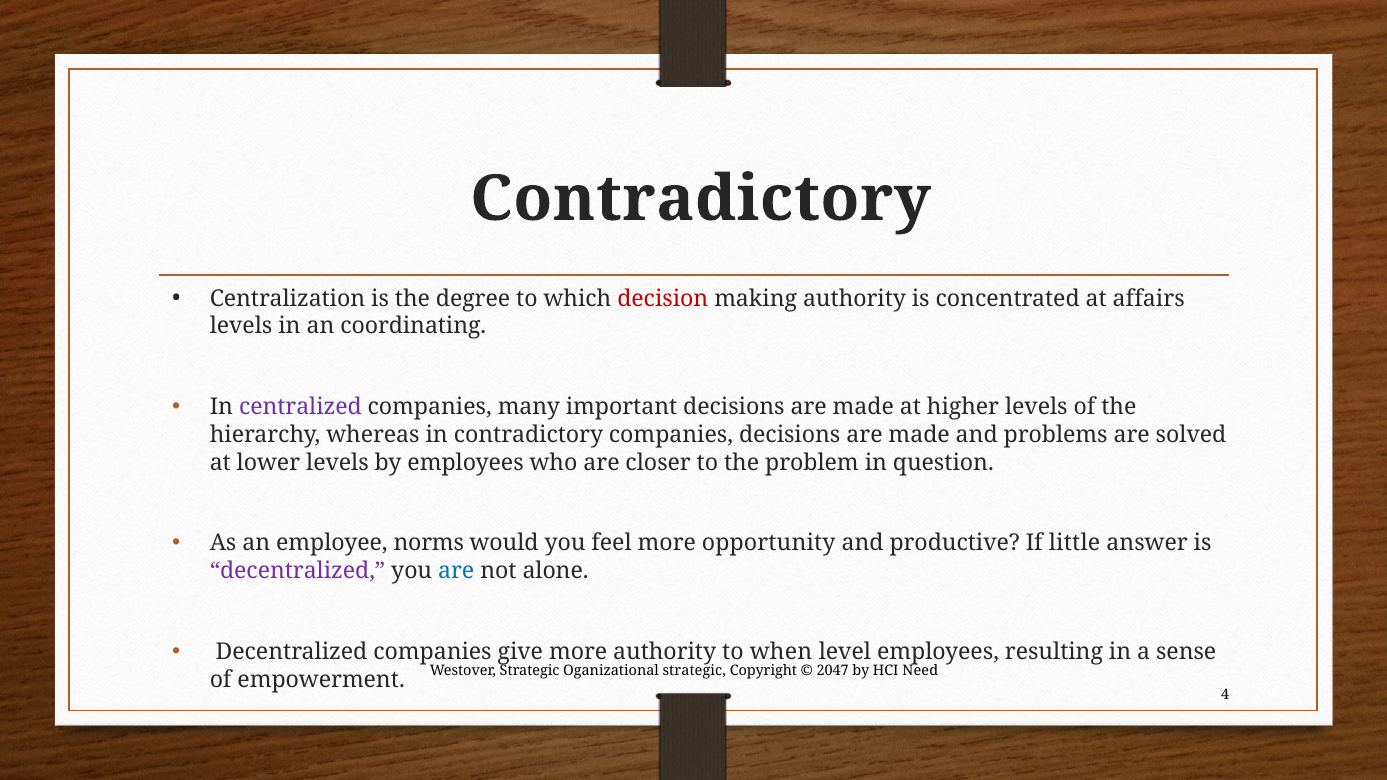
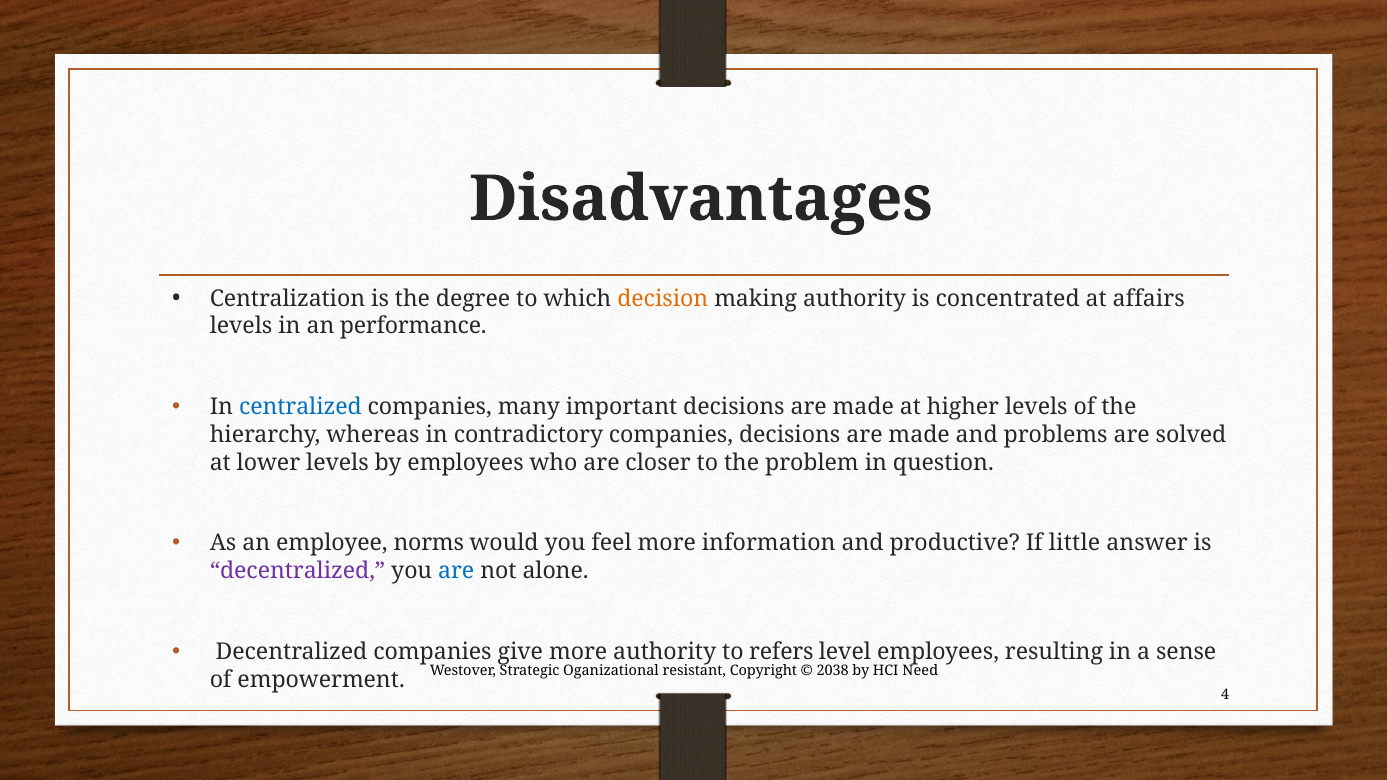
Contradictory: Contradictory -> Disadvantages (701, 199)
decision colour: red -> orange (663, 299)
coordinating: coordinating -> performance (413, 326)
centralized colour: purple -> blue (300, 407)
opportunity: opportunity -> information (769, 543)
when: when -> refers (781, 652)
Oganizational strategic: strategic -> resistant (694, 671)
2047: 2047 -> 2038 (833, 671)
